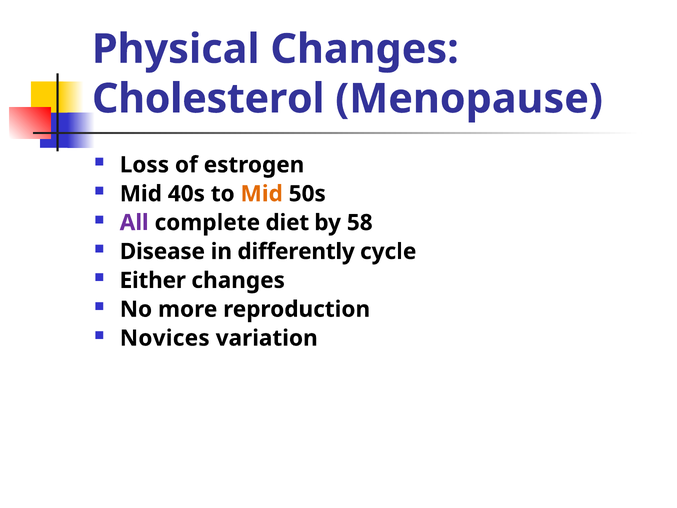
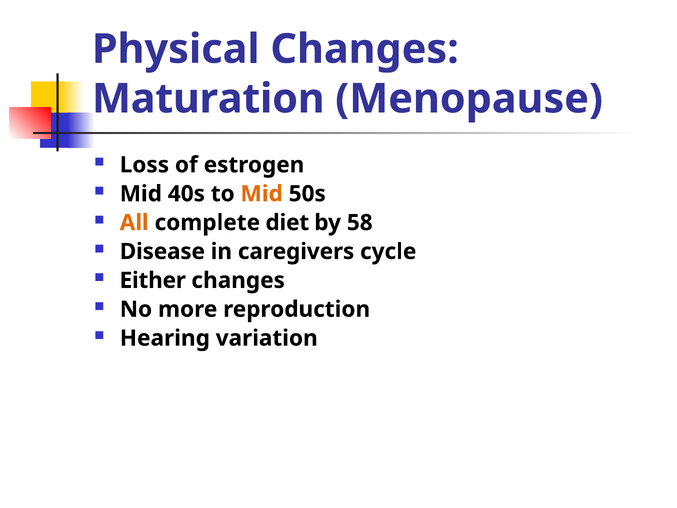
Cholesterol: Cholesterol -> Maturation (208, 99)
All colour: purple -> orange (134, 223)
differently: differently -> caregivers (296, 251)
Novices: Novices -> Hearing (165, 338)
